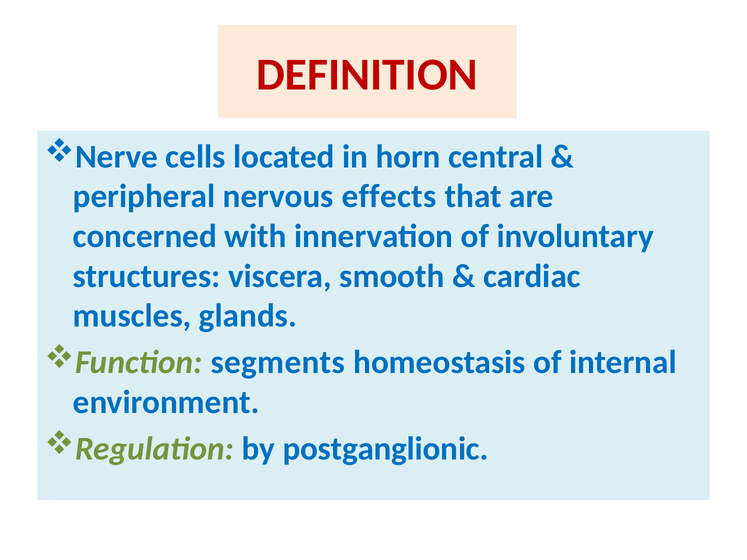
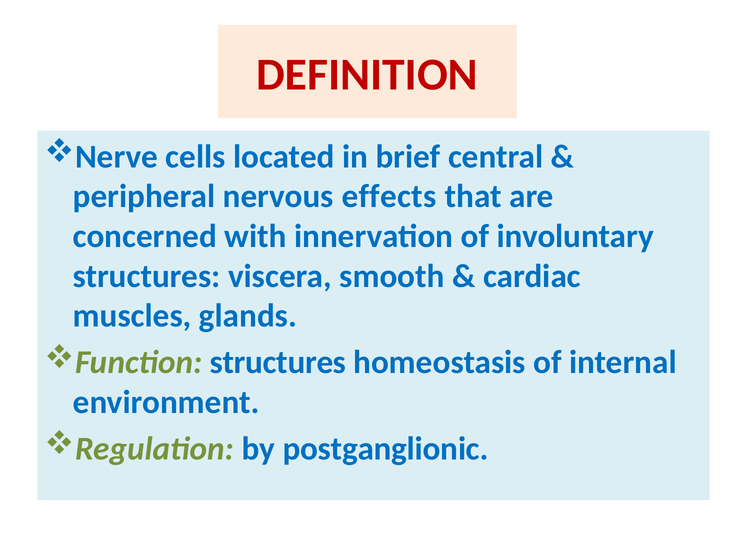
horn: horn -> brief (408, 157)
Function segments: segments -> structures (278, 363)
